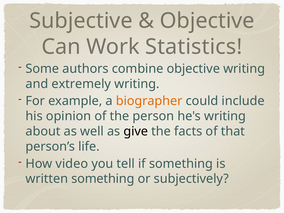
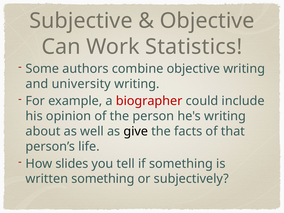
extremely: extremely -> university (81, 84)
biographer colour: orange -> red (149, 101)
video: video -> slides (72, 164)
